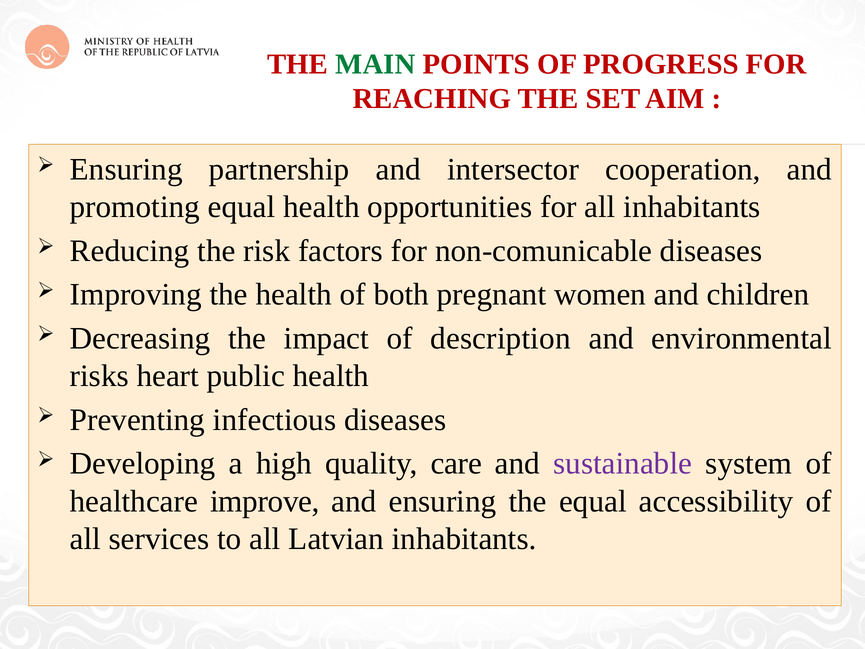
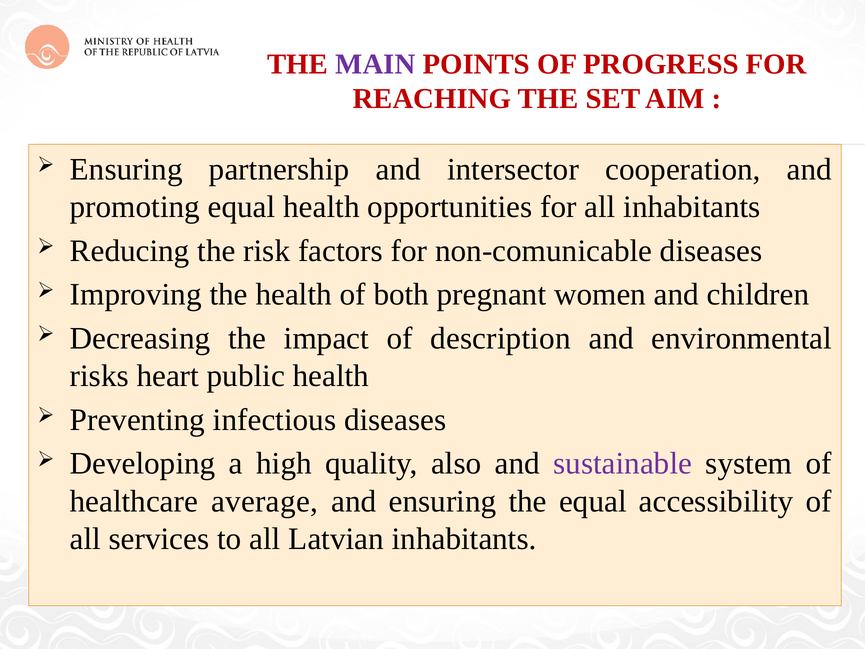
MAIN colour: green -> purple (375, 64)
care: care -> also (456, 464)
improve: improve -> average (265, 501)
